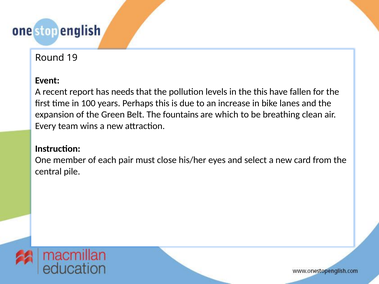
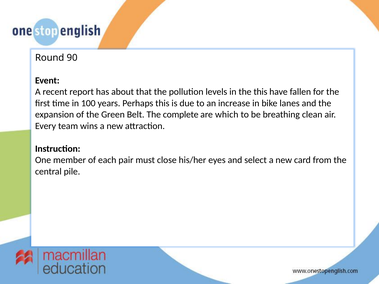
19: 19 -> 90 (72, 58)
needs: needs -> about (123, 92)
fountains: fountains -> complete (181, 115)
